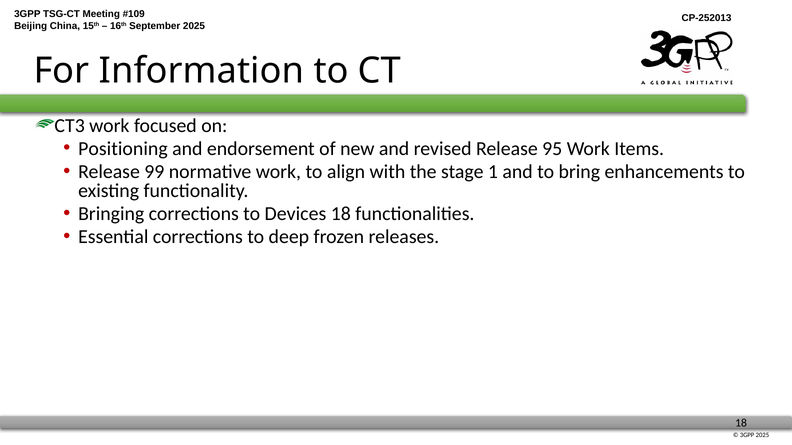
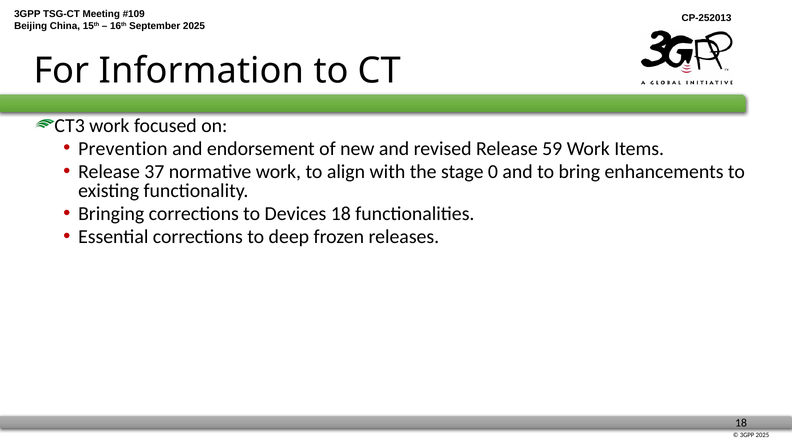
Positioning: Positioning -> Prevention (123, 149)
95: 95 -> 59 (552, 149)
99: 99 -> 37 (154, 172)
1: 1 -> 0 (493, 172)
